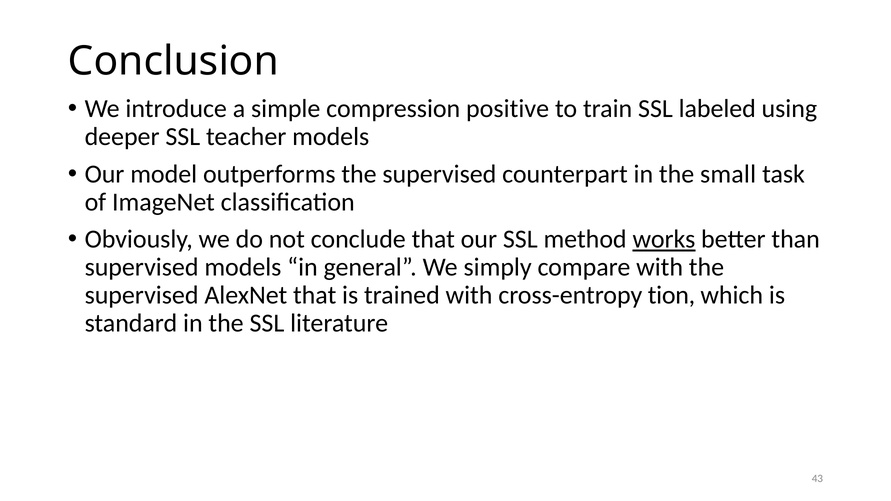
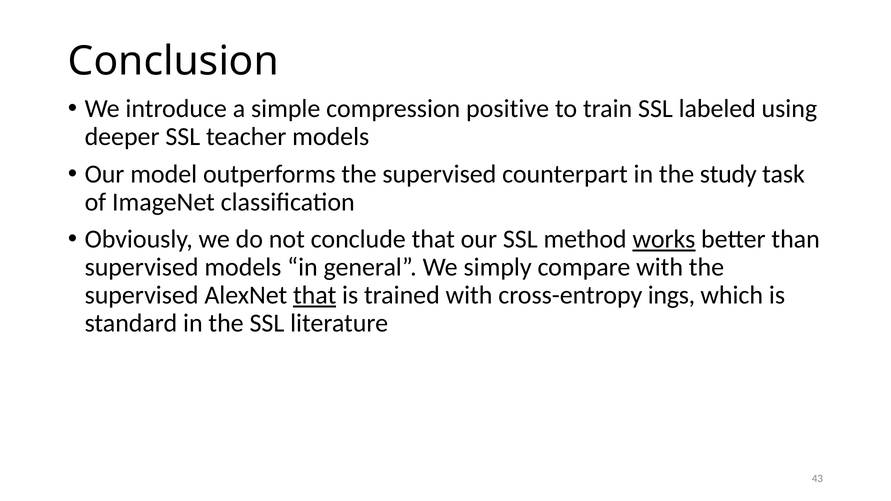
small: small -> study (728, 174)
that underline: none -> present (315, 295)
tion: tion -> ings (671, 295)
